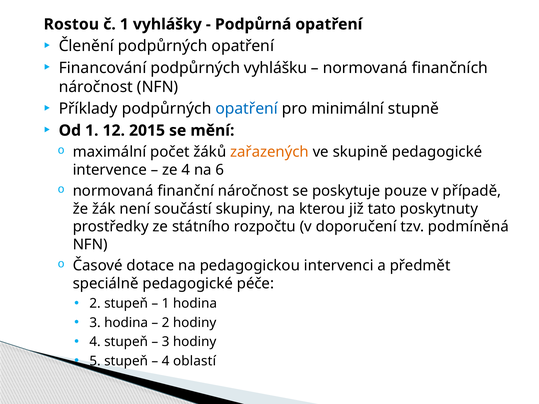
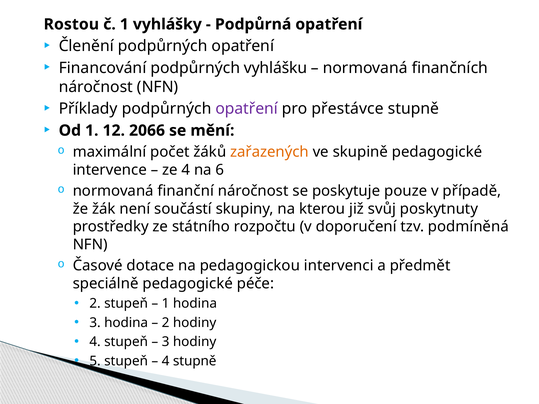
opatření colour: blue -> purple (247, 109)
minimální: minimální -> přestávce (348, 109)
2015: 2015 -> 2066 (147, 131)
tato: tato -> svůj (382, 209)
4 oblastí: oblastí -> stupně (195, 361)
